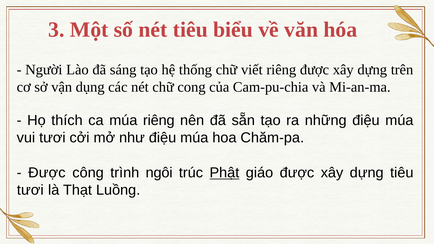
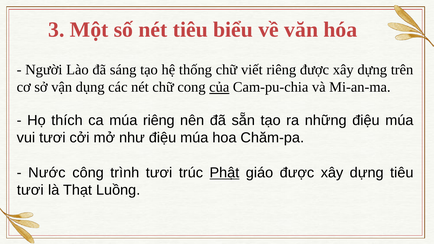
của underline: none -> present (219, 87)
Được: Được -> Nước (47, 173)
trình ngôi: ngôi -> tươi (159, 173)
